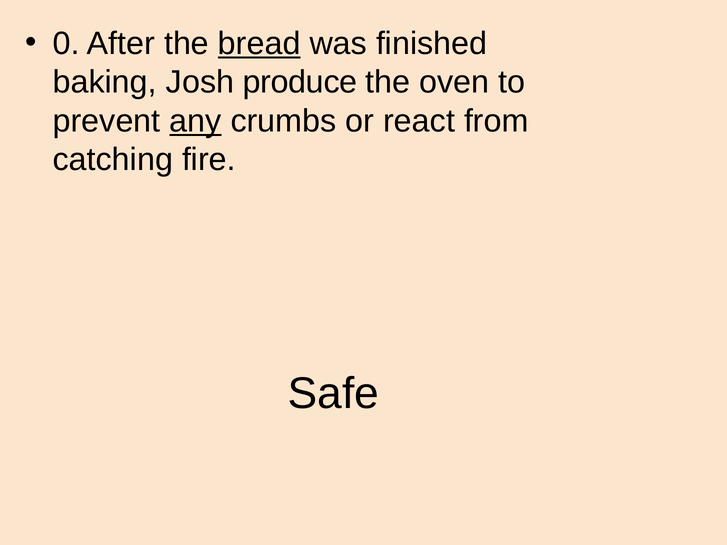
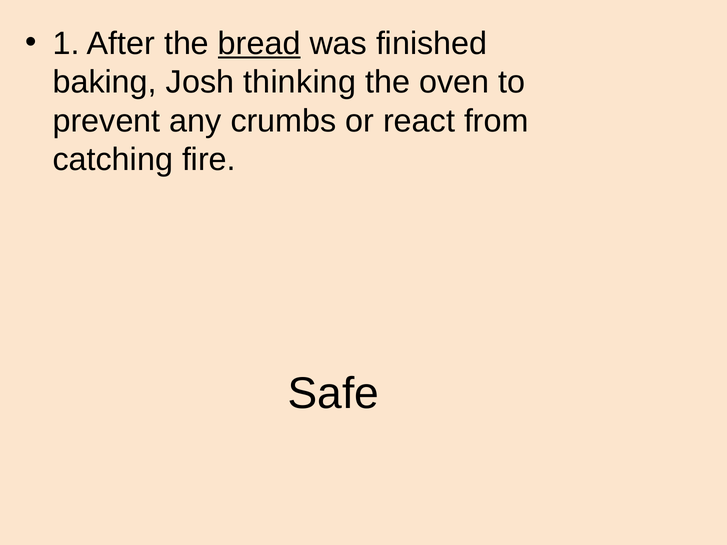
0: 0 -> 1 (66, 43)
produce: produce -> thinking (300, 82)
any underline: present -> none (195, 121)
